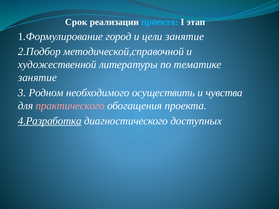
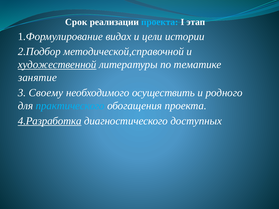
город: город -> видах (118, 37)
цели занятие: занятие -> истории (185, 37)
художественной underline: none -> present (57, 65)
Родном: Родном -> Своему (46, 93)
чувства: чувства -> родного (224, 93)
практического colour: pink -> light blue (70, 106)
